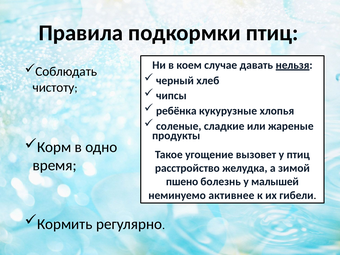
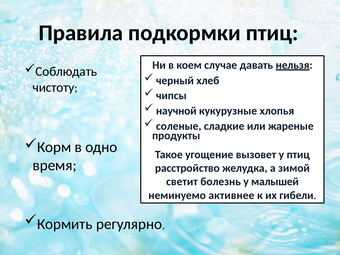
ребёнка: ребёнка -> научной (176, 111)
пшено: пшено -> светит (182, 182)
